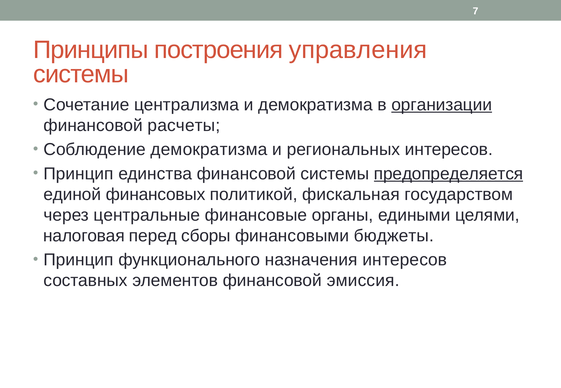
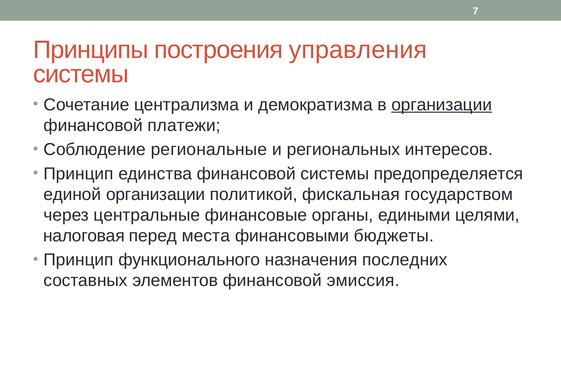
расчеты: расчеты -> платежи (184, 125)
Соблюдение демократизма: демократизма -> региональные (209, 150)
предопределяется underline: present -> none (449, 174)
единой финансовых: финансовых -> организации (156, 195)
сборы: сборы -> места (206, 236)
назначения интересов: интересов -> последних (405, 260)
